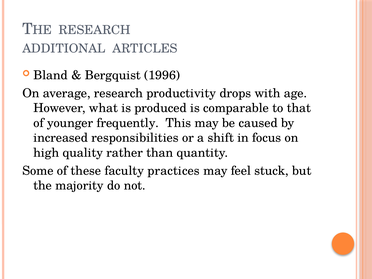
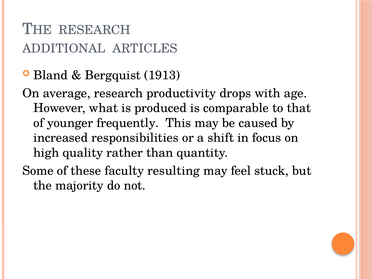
1996: 1996 -> 1913 (162, 75)
practices: practices -> resulting (174, 171)
